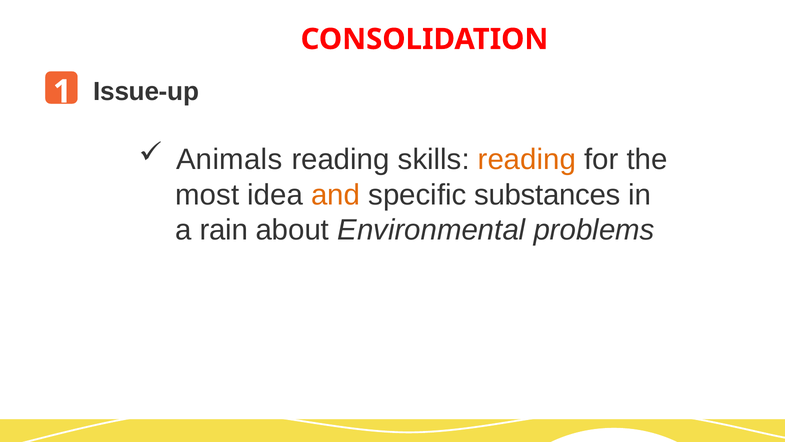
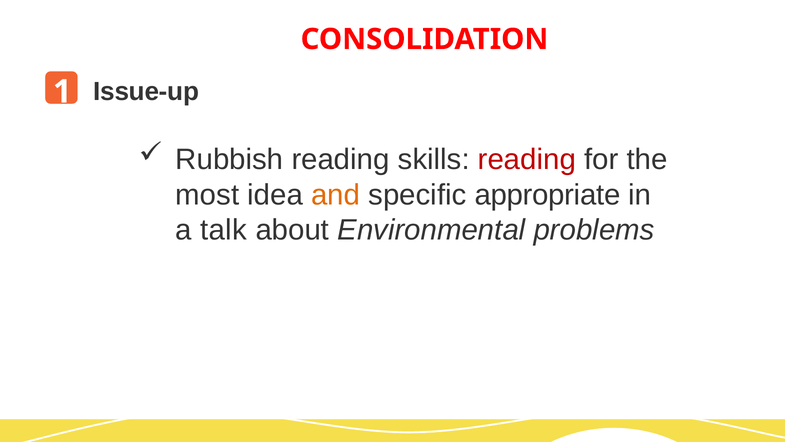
Animals: Animals -> Rubbish (229, 159)
reading colour: orange -> red (527, 159)
substances: substances -> appropriate (547, 195)
rain: rain -> talk (224, 230)
